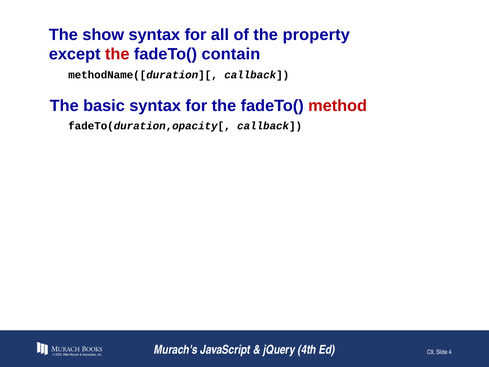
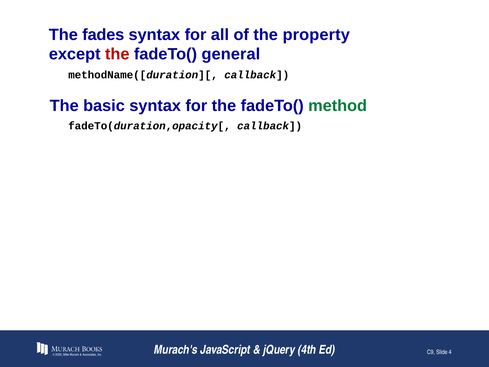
show: show -> fades (103, 35)
contain: contain -> general (231, 54)
method colour: red -> green (338, 106)
